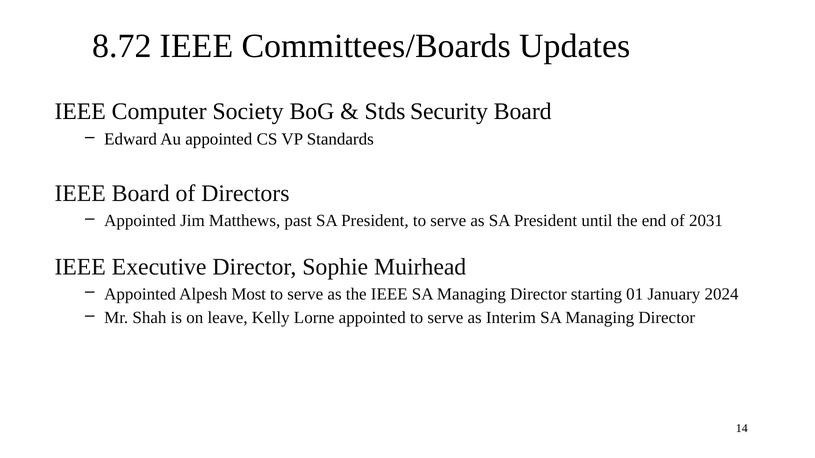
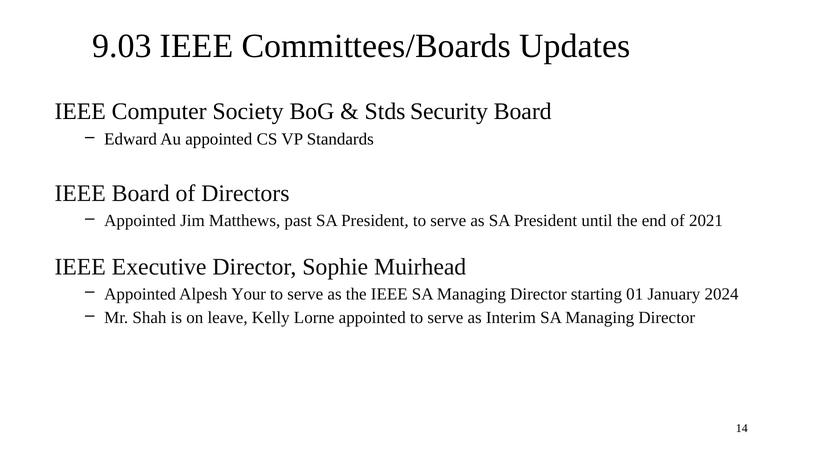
8.72: 8.72 -> 9.03 (122, 46)
2031: 2031 -> 2021 (706, 221)
Most: Most -> Your (249, 294)
